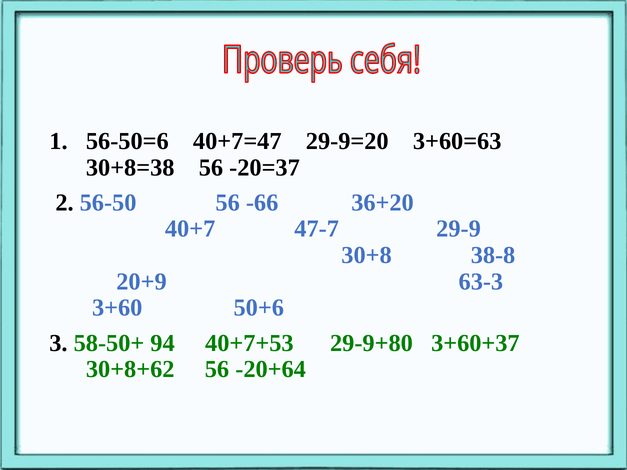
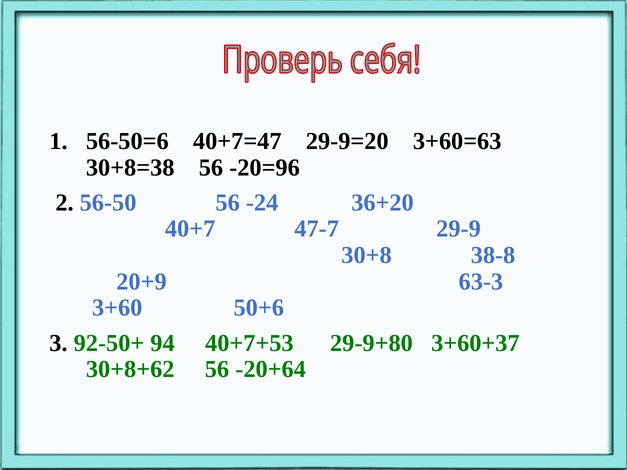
-20=37: -20=37 -> -20=96 (265, 168)
-66: -66 -> -24 (262, 203)
58-50+: 58-50+ -> 92-50+ (109, 343)
